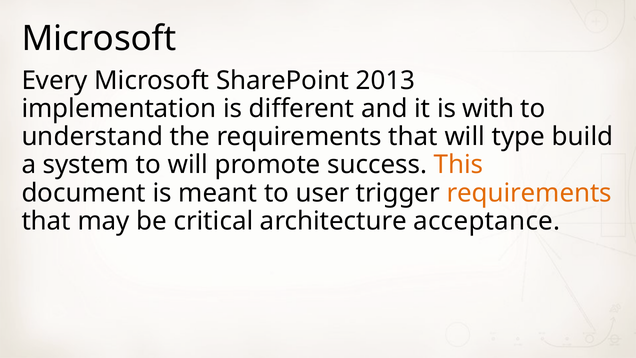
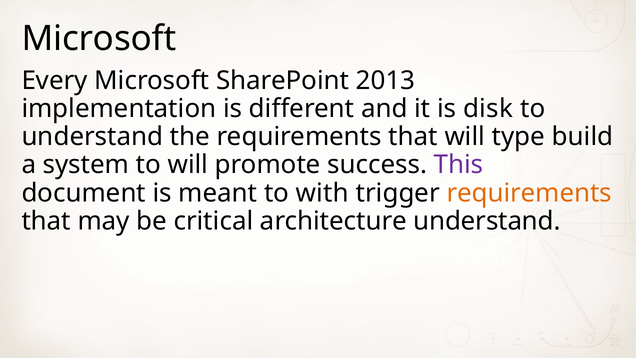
with: with -> disk (488, 109)
This colour: orange -> purple (459, 165)
user: user -> with (322, 193)
architecture acceptance: acceptance -> understand (487, 221)
